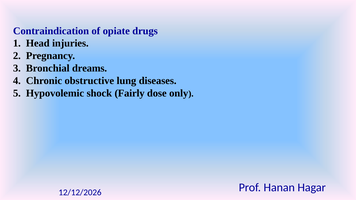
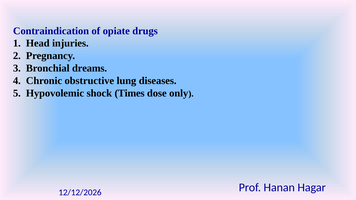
Fairly: Fairly -> Times (130, 93)
